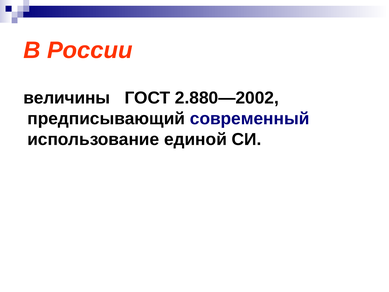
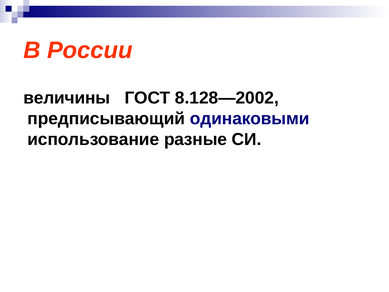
2.880—2002: 2.880—2002 -> 8.128—2002 (227, 98)
современный: современный -> одинаковыми (250, 119)
единой: единой -> разные (196, 139)
